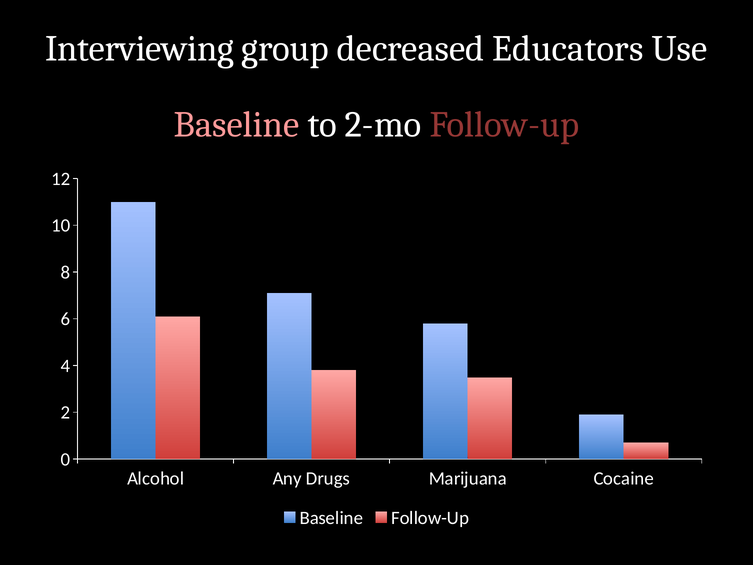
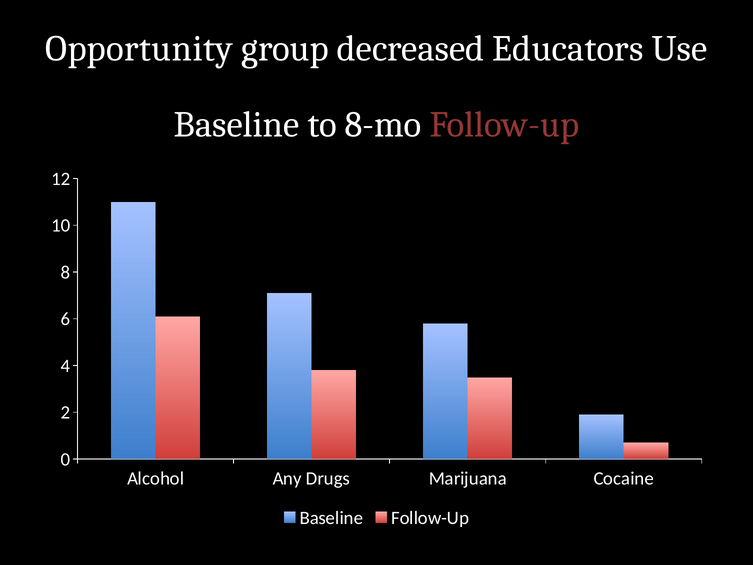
Interviewing: Interviewing -> Opportunity (139, 48)
Baseline colour: pink -> white (237, 124)
2-mo: 2-mo -> 8-mo (383, 124)
